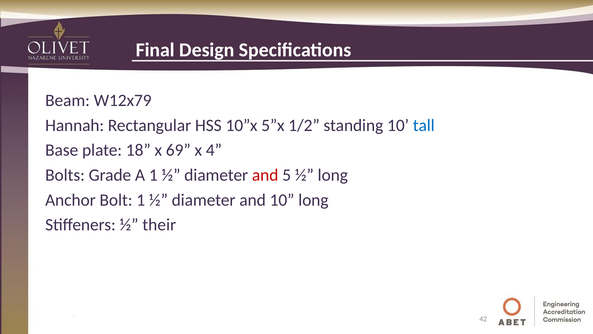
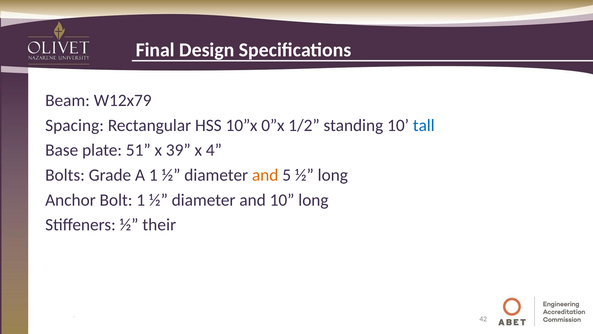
Hannah: Hannah -> Spacing (75, 125)
5”x: 5”x -> 0”x (273, 125)
18: 18 -> 51 (138, 150)
69: 69 -> 39 (178, 150)
and colour: red -> orange (265, 175)
